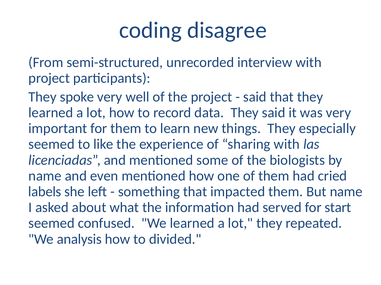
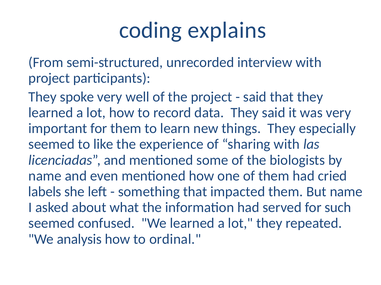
disagree: disagree -> explains (227, 30)
start: start -> such (338, 208)
divided: divided -> ordinal (175, 240)
